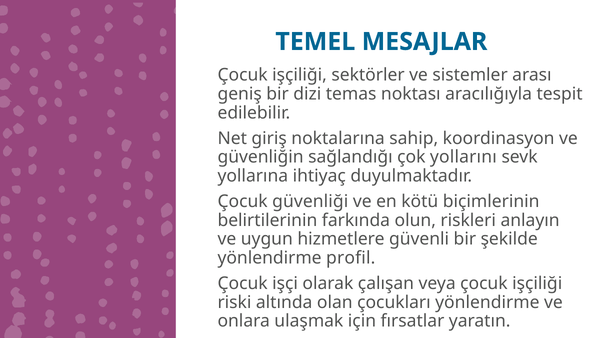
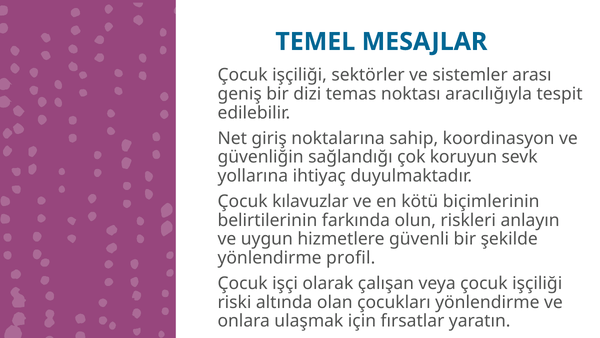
yollarını: yollarını -> koruyun (464, 157)
güvenliği: güvenliği -> kılavuzlar (310, 201)
